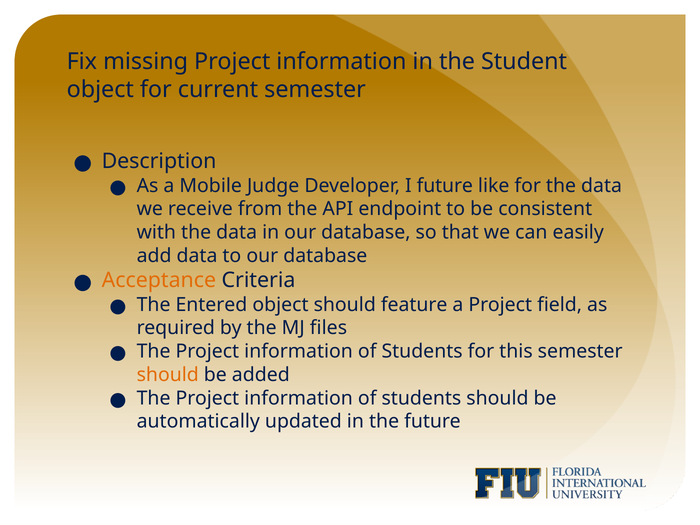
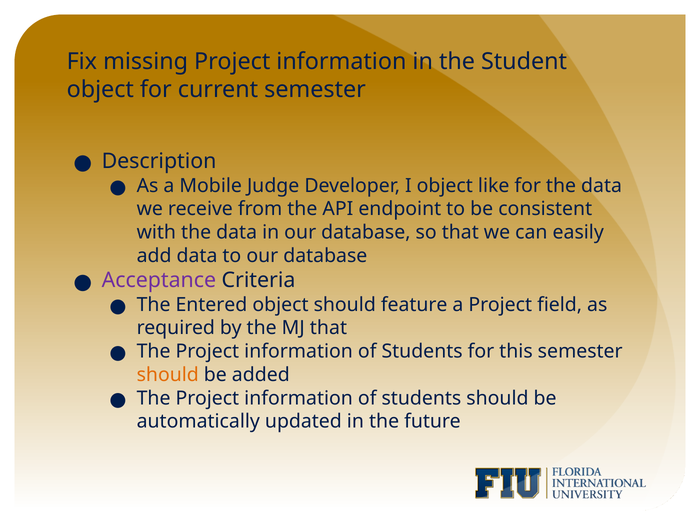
I future: future -> object (445, 186)
Acceptance colour: orange -> purple (159, 280)
MJ files: files -> that (328, 328)
